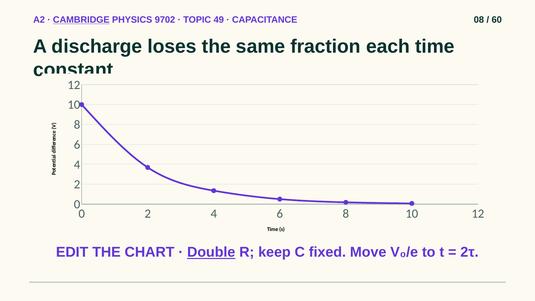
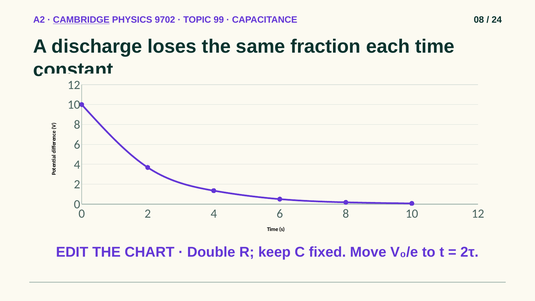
49: 49 -> 99 (219, 20)
60: 60 -> 24 (497, 20)
Double underline: present -> none (211, 252)
